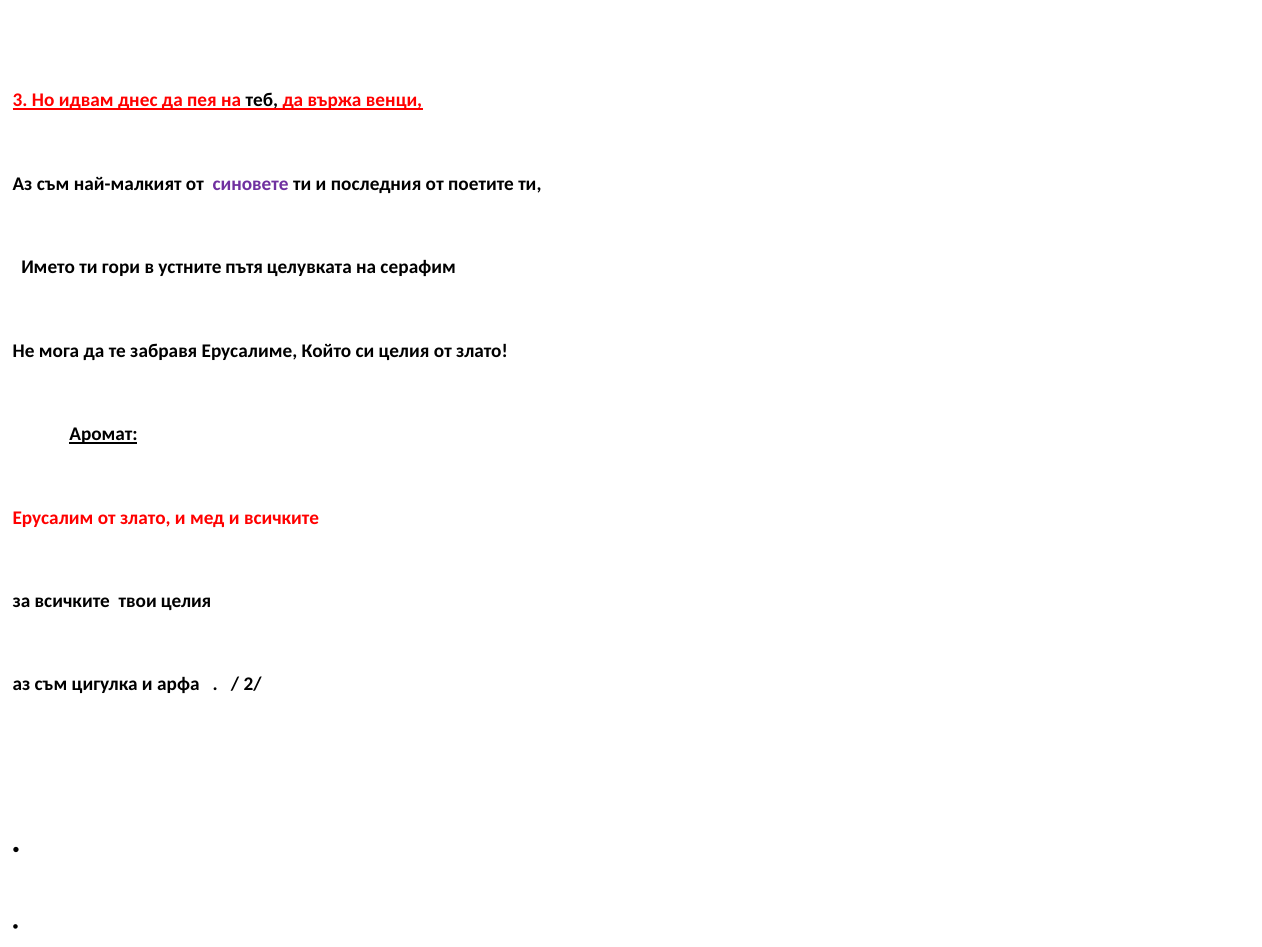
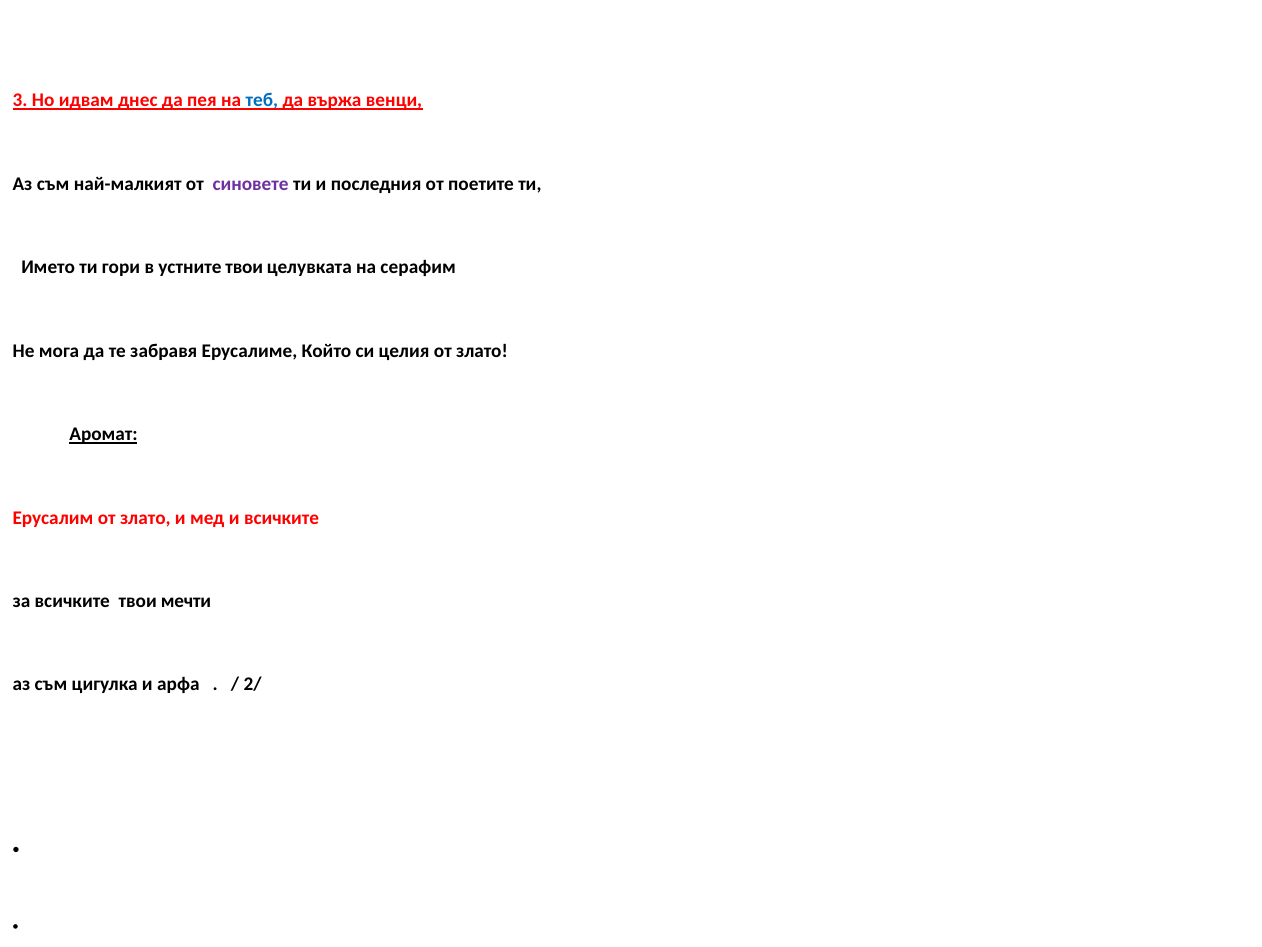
теб colour: black -> blue (262, 101)
устните пътя: пътя -> твои (244, 267)
твои целия: целия -> мечти (186, 601)
